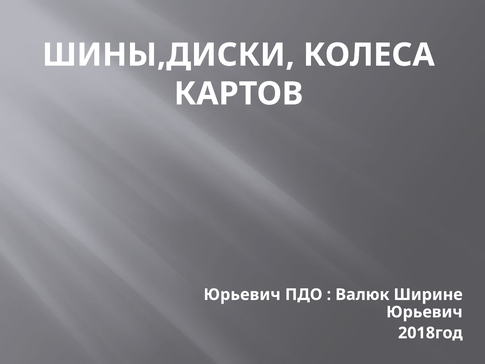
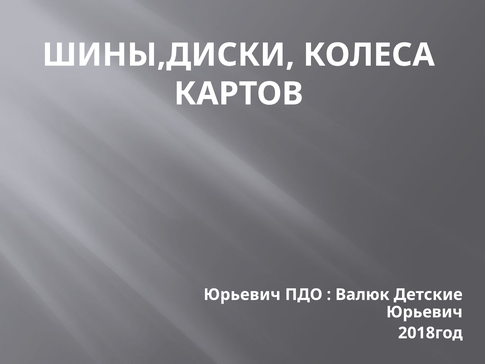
Ширине: Ширине -> Детские (428, 294)
